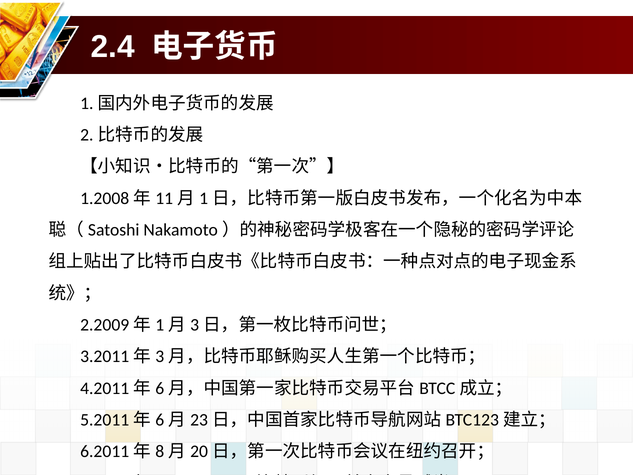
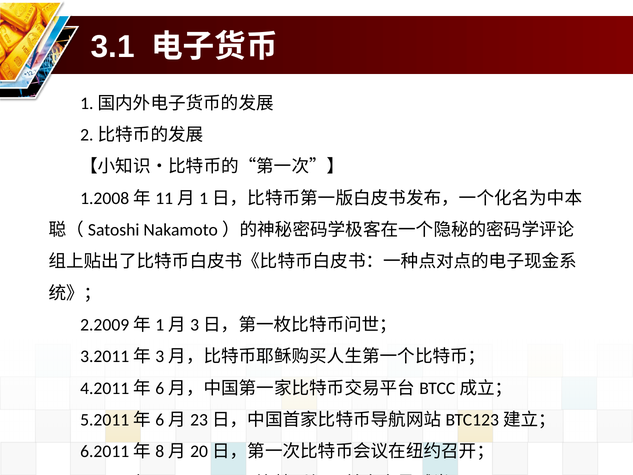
2.4: 2.4 -> 3.1 (113, 47)
